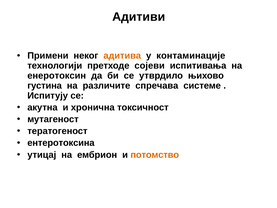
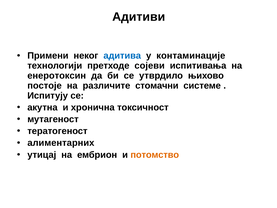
адитива colour: orange -> blue (122, 56)
густина: густина -> постоје (45, 86)
спречава: спречава -> стомачни (157, 86)
ентеротоксина: ентеротоксина -> алиментарних (61, 143)
